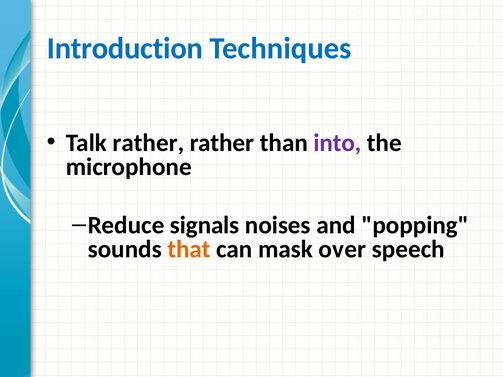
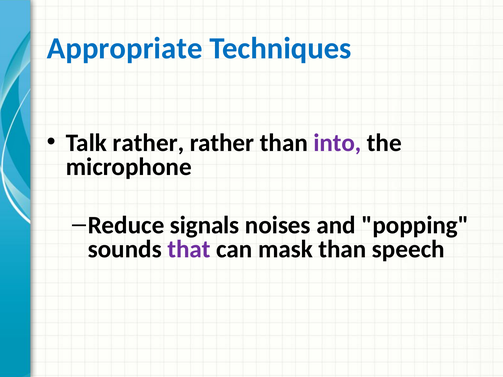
Introduction: Introduction -> Appropriate (125, 48)
that colour: orange -> purple (189, 249)
mask over: over -> than (342, 249)
